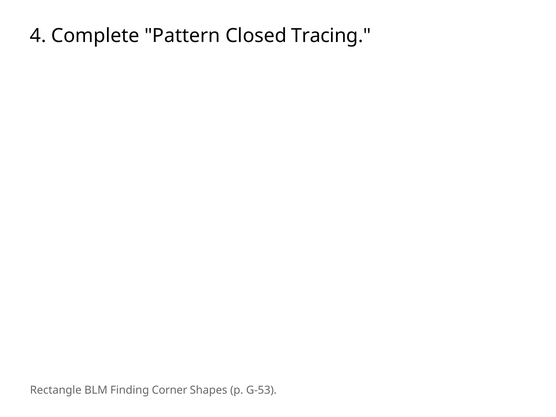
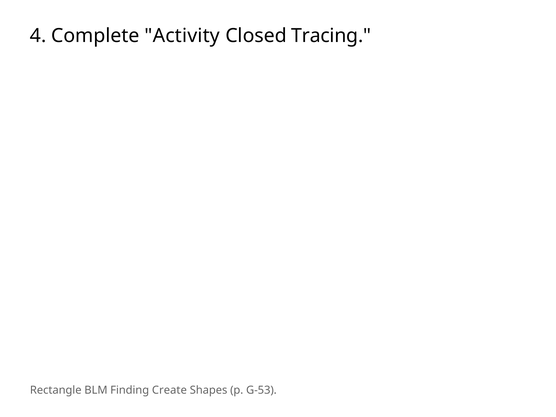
Pattern: Pattern -> Activity (182, 36)
Corner: Corner -> Create (169, 390)
